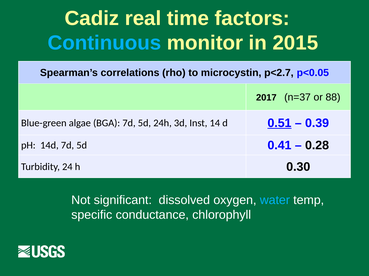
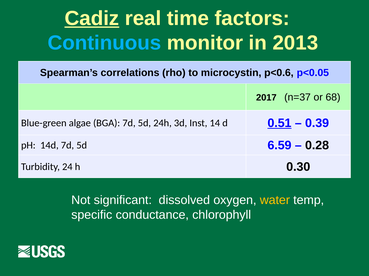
Cadiz underline: none -> present (92, 18)
2015: 2015 -> 2013 (295, 43)
p<2.7: p<2.7 -> p<0.6 (279, 73)
88: 88 -> 68 (333, 98)
0.41: 0.41 -> 6.59 (279, 146)
water colour: light blue -> yellow (275, 201)
